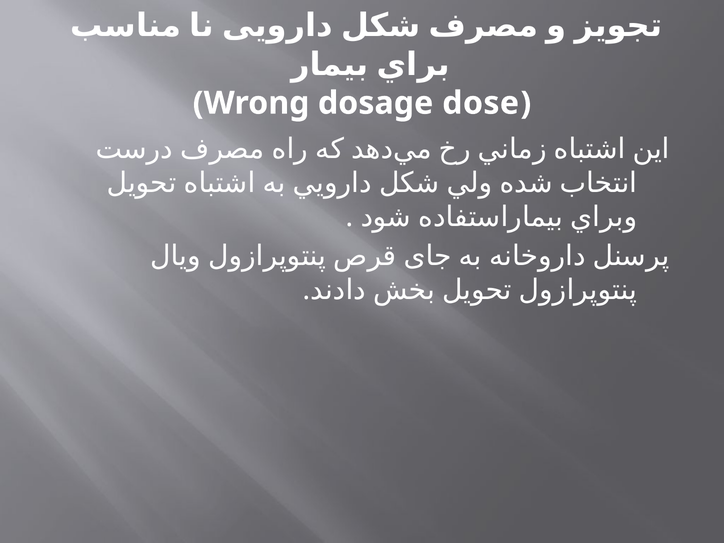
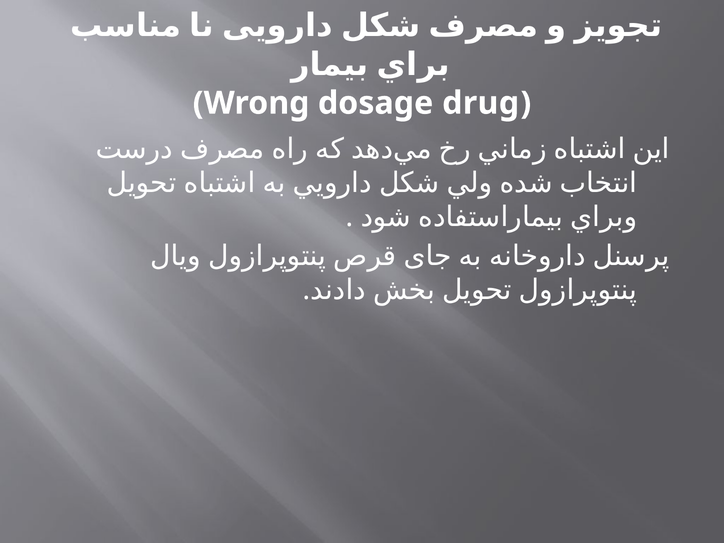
dose: dose -> drug (481, 103)
